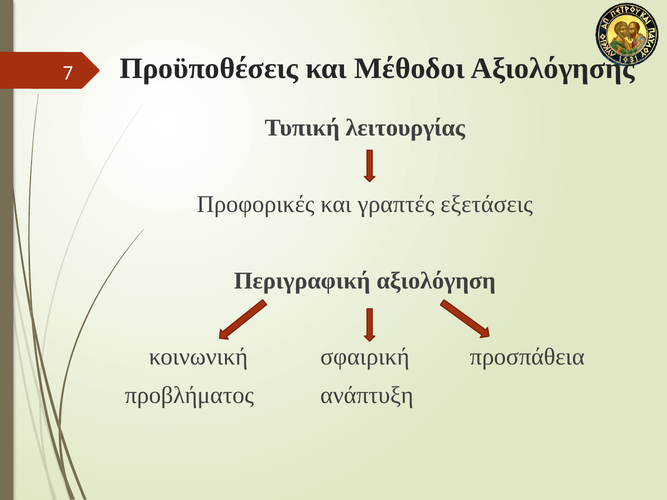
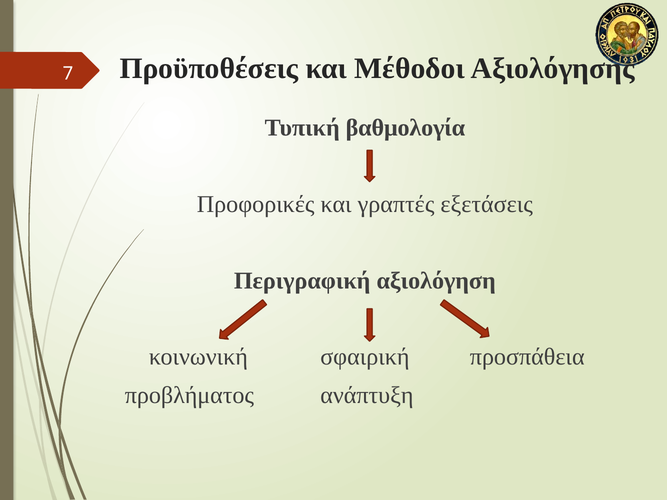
λειτουργίας: λειτουργίας -> βαθμολογία (405, 128)
